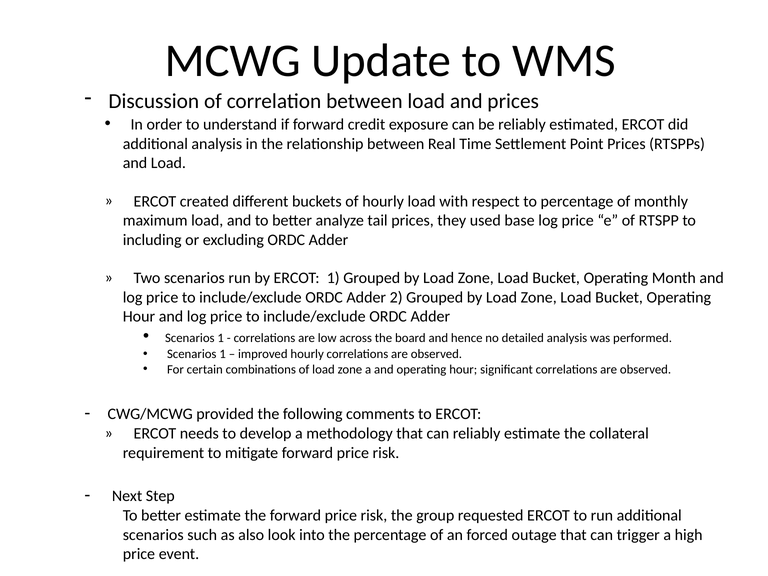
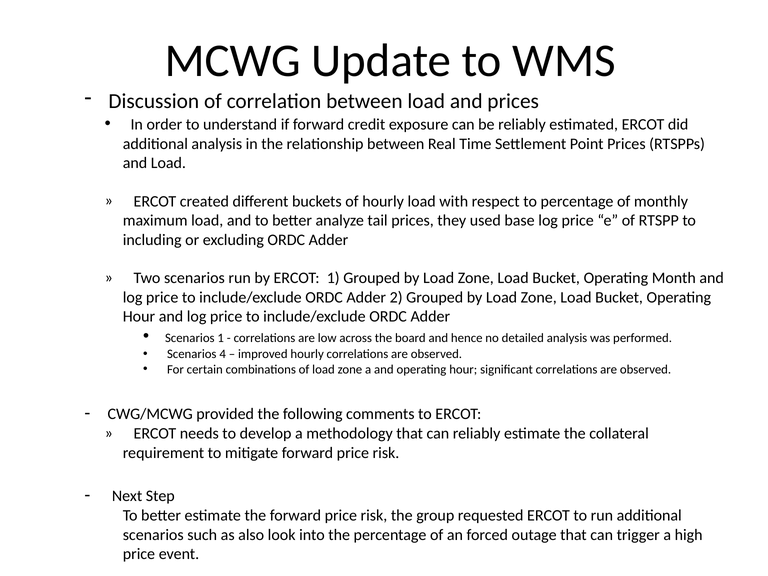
1: 1 -> 4 (223, 354)
